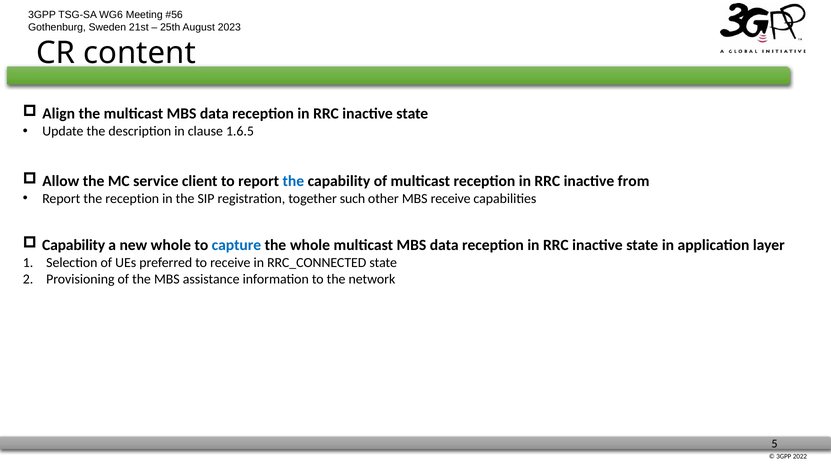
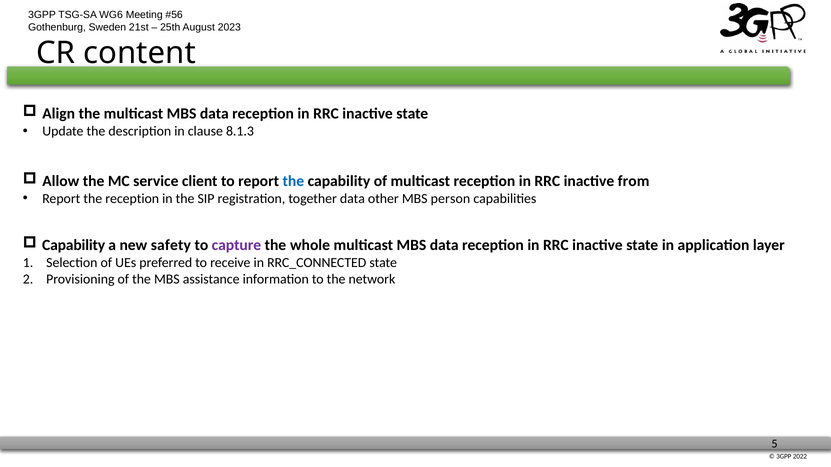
1.6.5: 1.6.5 -> 8.1.3 (240, 131)
together such: such -> data (352, 199)
MBS receive: receive -> person (450, 199)
new whole: whole -> safety (171, 245)
capture colour: blue -> purple (236, 245)
